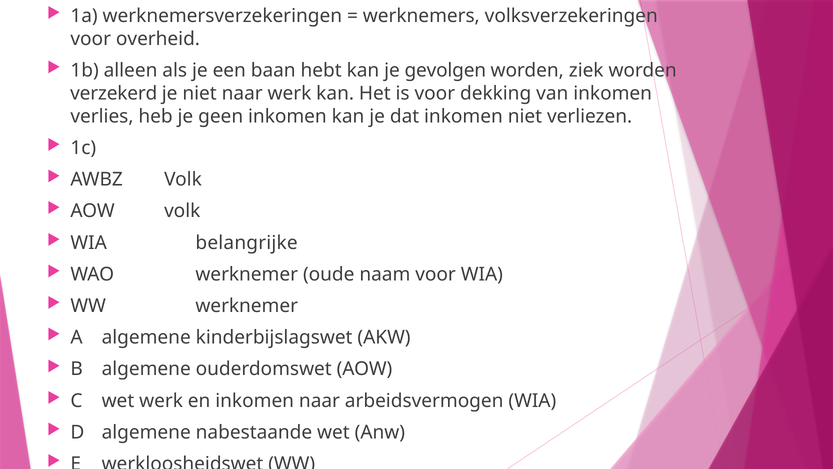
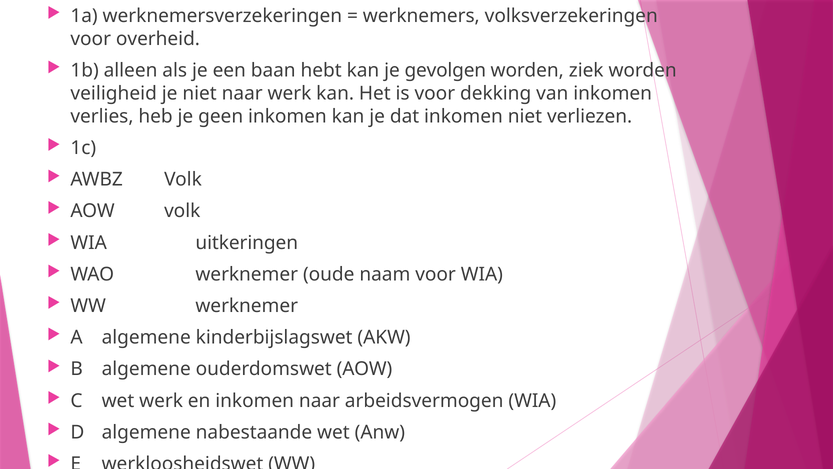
verzekerd: verzekerd -> veiligheid (114, 93)
belangrijke: belangrijke -> uitkeringen (247, 243)
